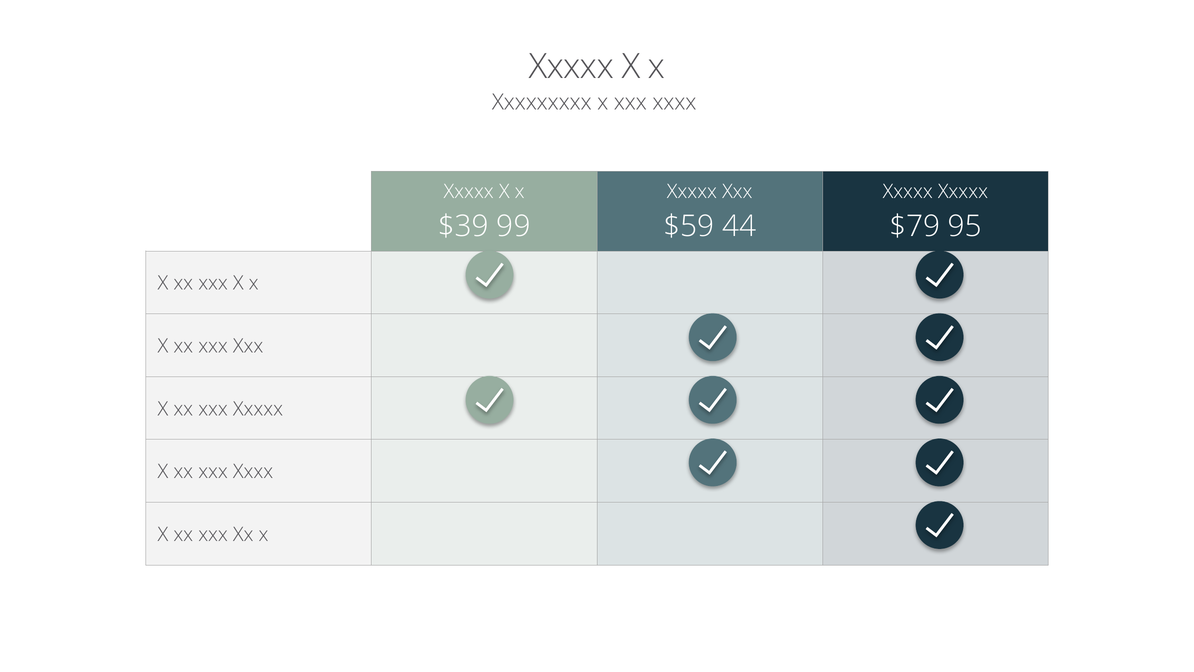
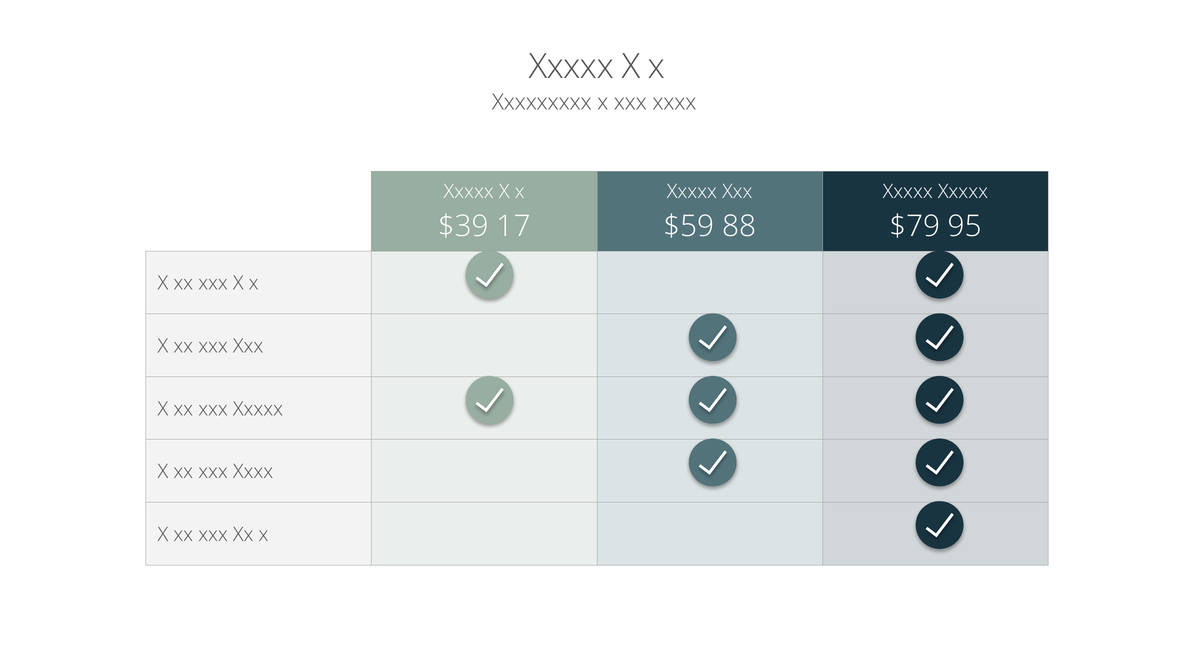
99: 99 -> 17 (514, 226)
44: 44 -> 88 (739, 226)
